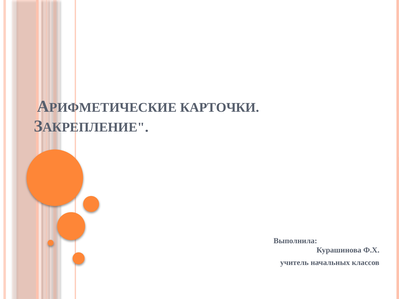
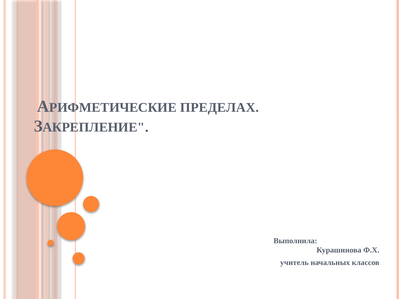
КАРТОЧКИ: КАРТОЧКИ -> ПРЕДЕЛАХ (219, 108)
